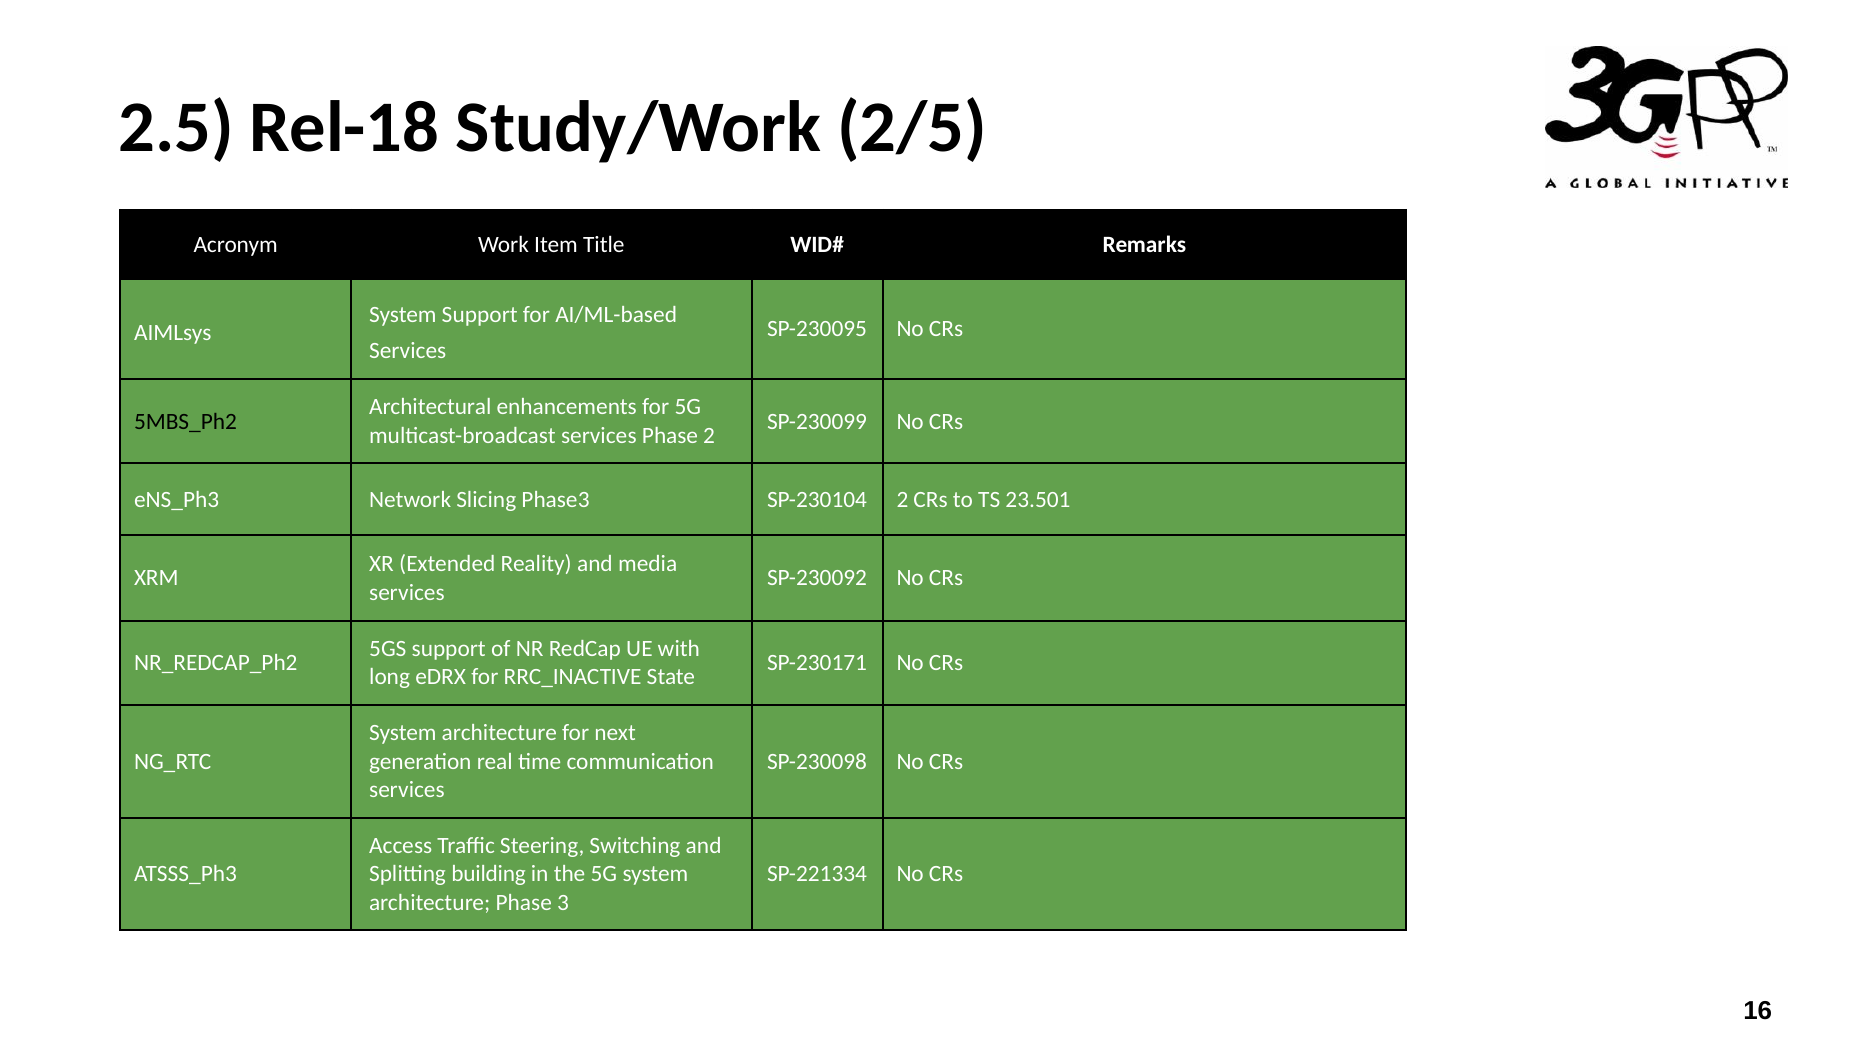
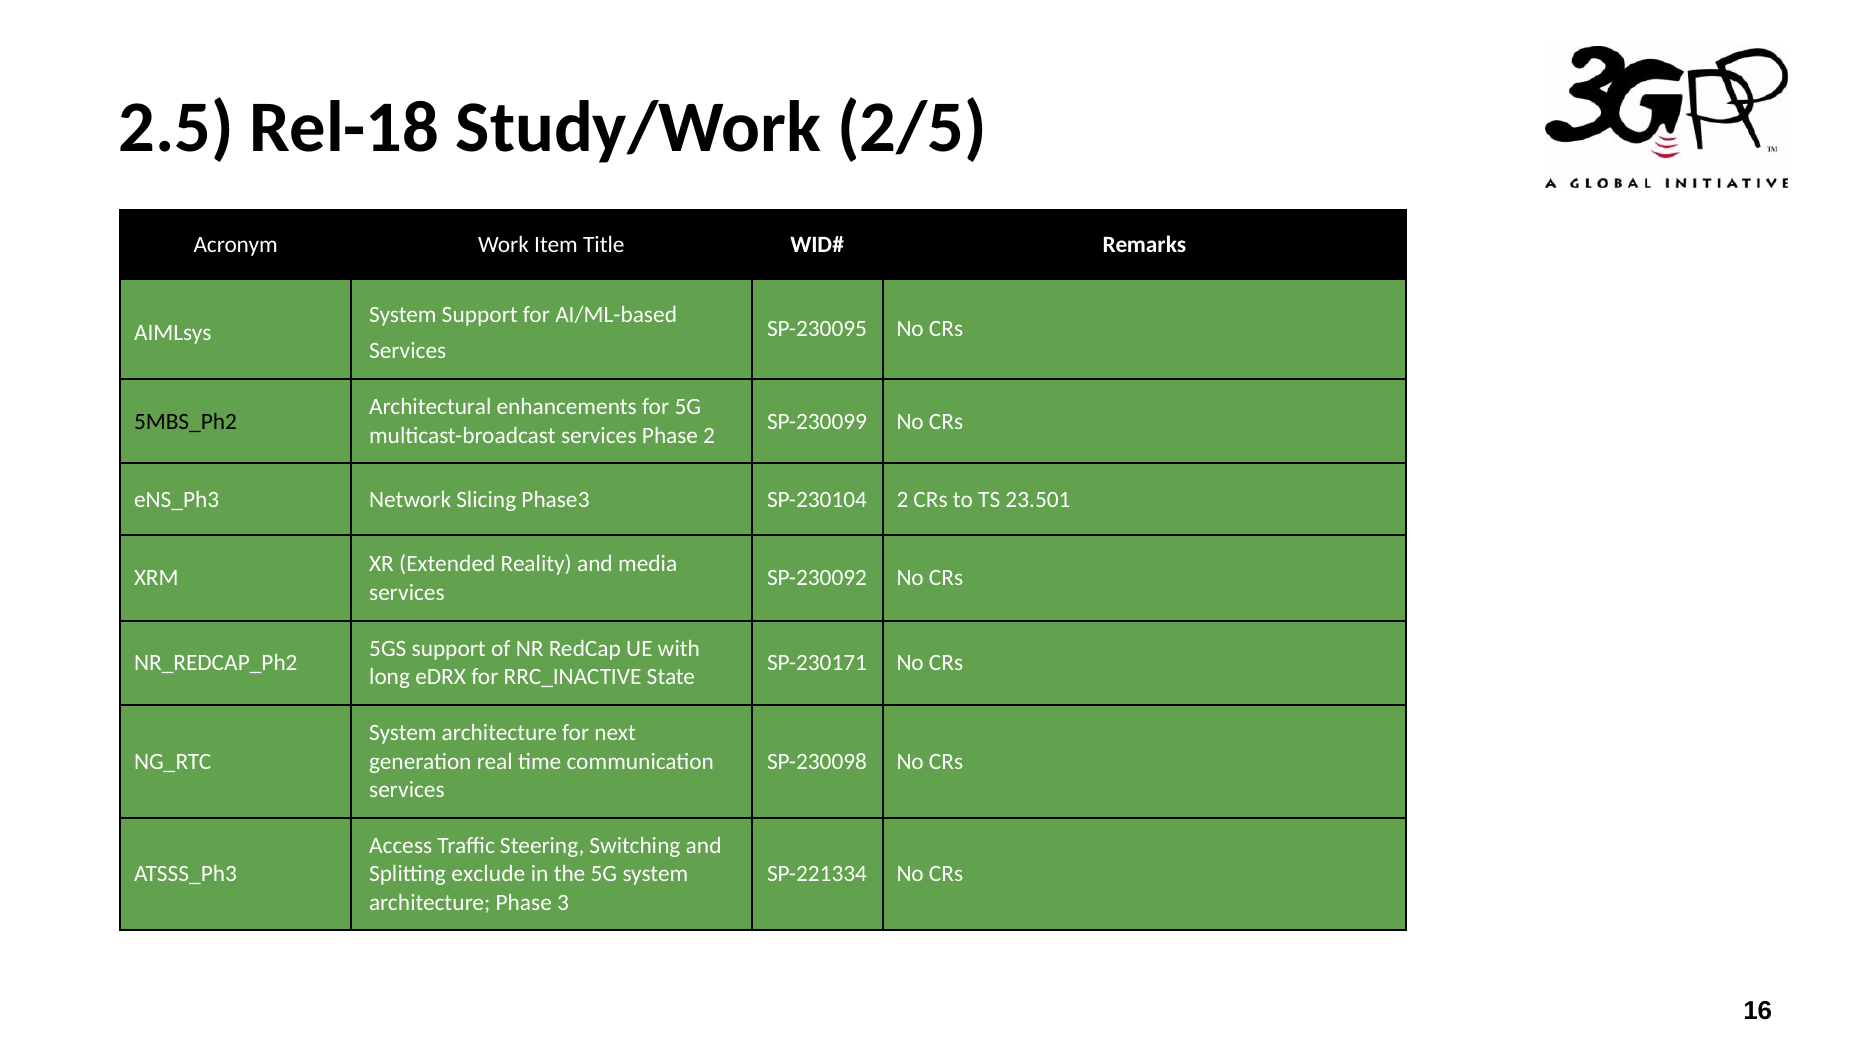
building: building -> exclude (488, 874)
